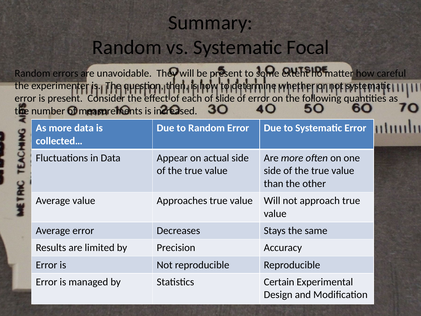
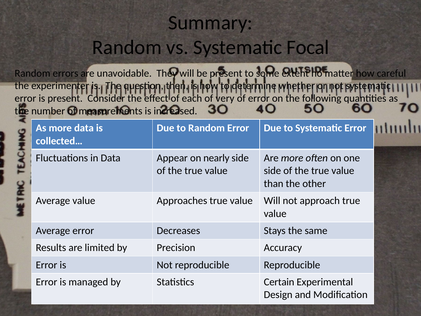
slide: slide -> very (225, 98)
actual: actual -> nearly (216, 158)
